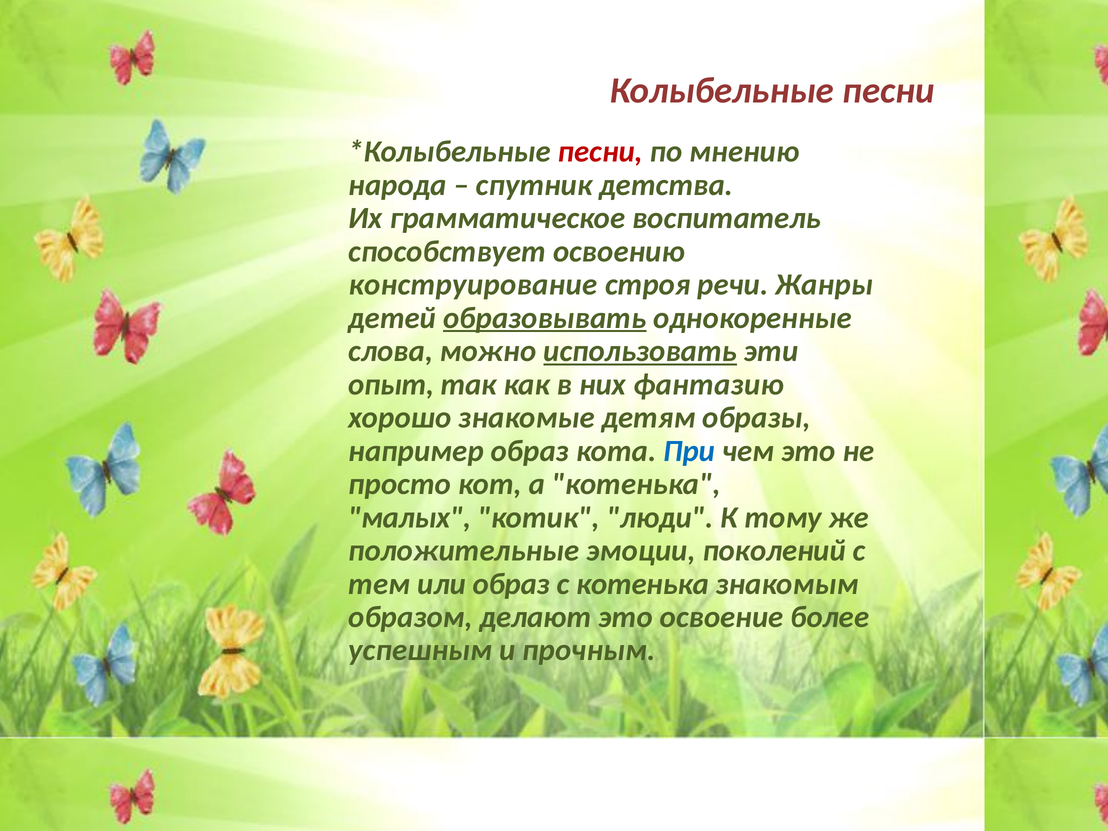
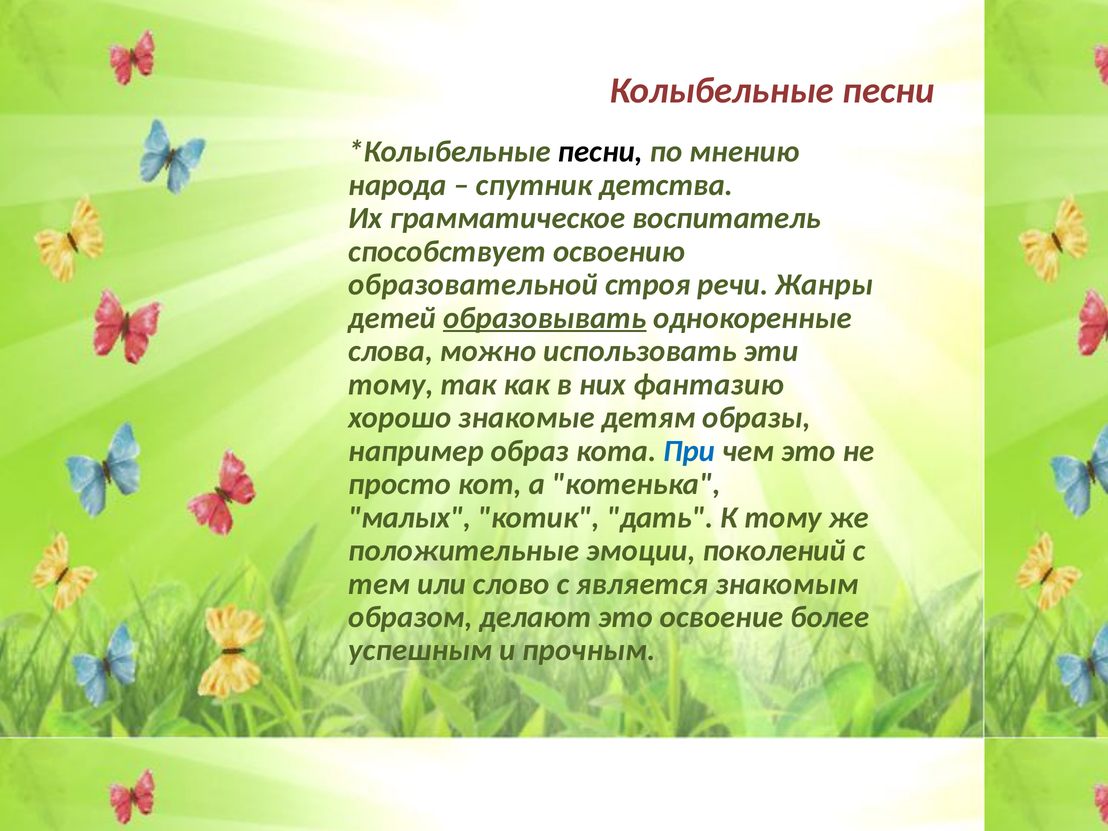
песни colour: red -> black (600, 152)
конструирование: конструирование -> образовательной (473, 285)
использовать underline: present -> none (640, 351)
опыт: опыт -> тому (391, 384)
люди: люди -> дать (660, 517)
или образ: образ -> слово (511, 584)
с котенька: котенька -> является (642, 584)
